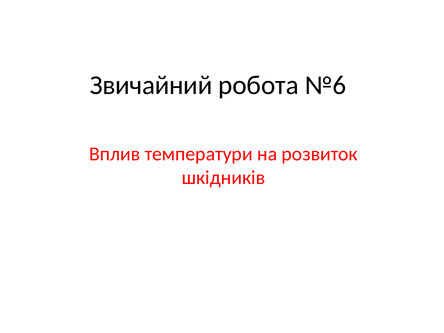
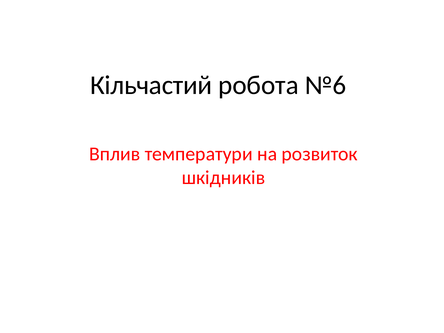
Звичайний: Звичайний -> Кільчастий (151, 85)
